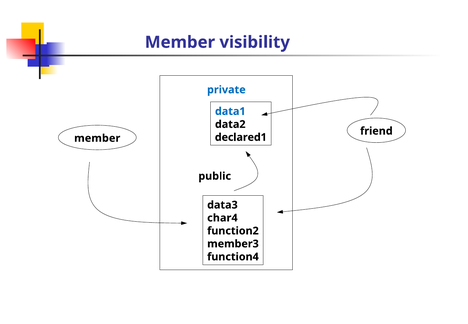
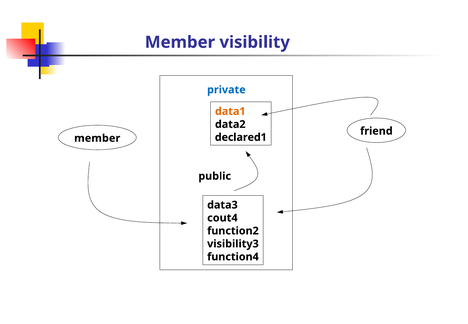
data1 colour: blue -> orange (230, 111)
char4: char4 -> cout4 (222, 218)
member3: member3 -> visibility3 (233, 244)
